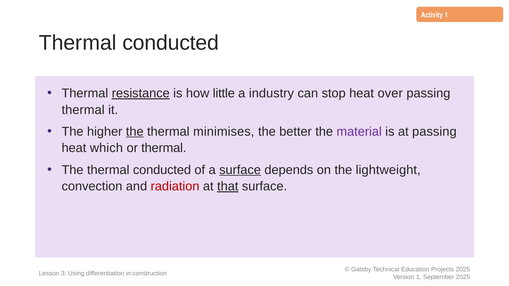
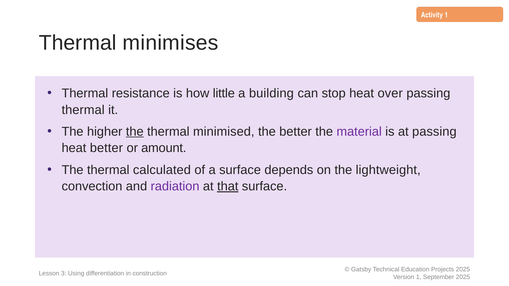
conducted: conducted -> minimises (171, 43)
resistance underline: present -> none (141, 93)
industry: industry -> building (271, 93)
minimises: minimises -> minimised (224, 132)
heat which: which -> better (106, 148)
or thermal: thermal -> amount (164, 148)
The thermal conducted: conducted -> calculated (162, 170)
surface underline: present -> none (240, 170)
radiation colour: red -> purple (175, 187)
